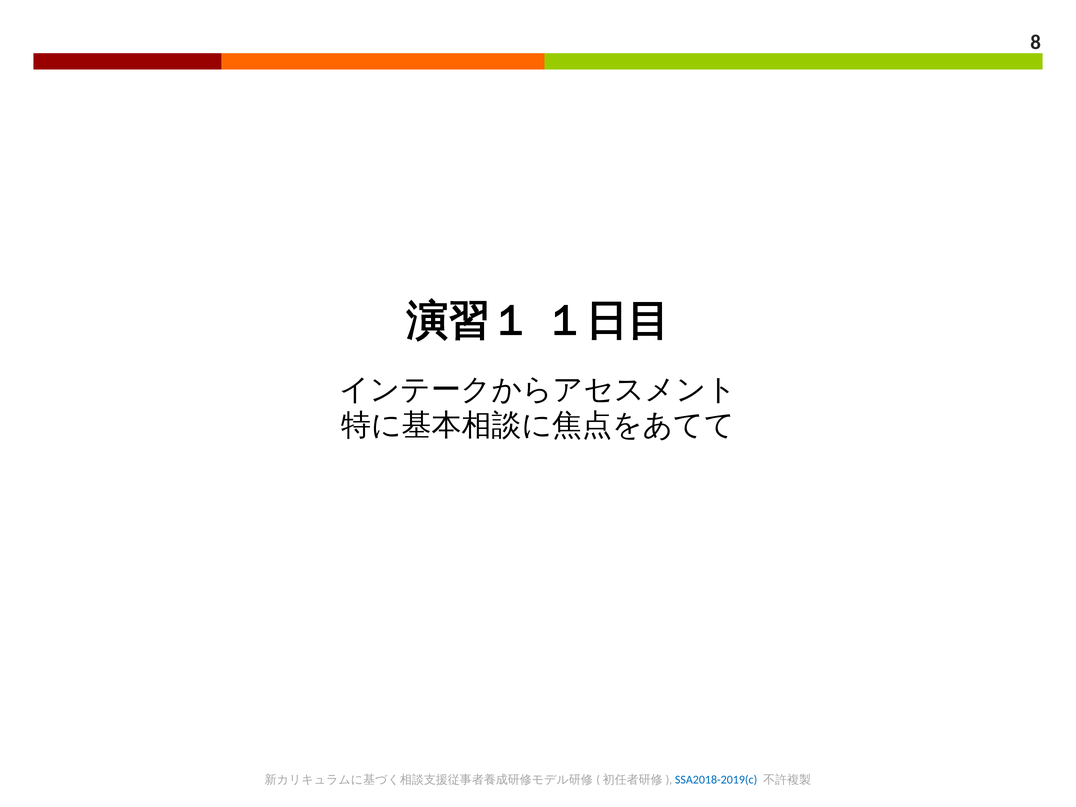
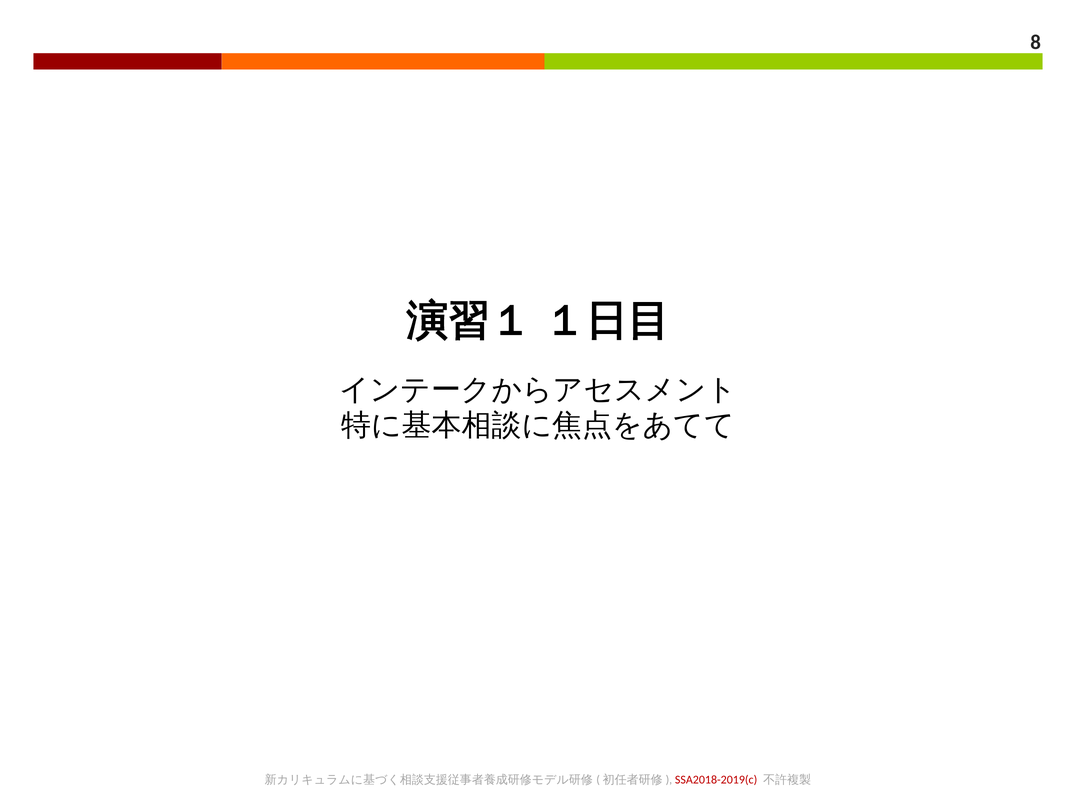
SSA2018-2019(c colour: blue -> red (716, 780)
